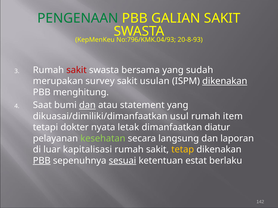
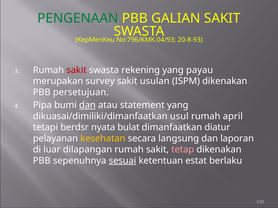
bersama: bersama -> rekening (141, 70)
sudah: sudah -> payau (200, 70)
dikenakan underline: present -> none (225, 81)
menghitung: menghitung -> persetujuan (81, 92)
Saat: Saat -> Pipa (42, 105)
item: item -> april (233, 116)
dokter: dokter -> berdsr (75, 128)
letak: letak -> bulat (128, 128)
kesehatan colour: light green -> yellow (103, 139)
kapitalisasi: kapitalisasi -> dilapangan (87, 150)
tetap colour: yellow -> pink (183, 150)
PBB underline: present -> none (42, 161)
